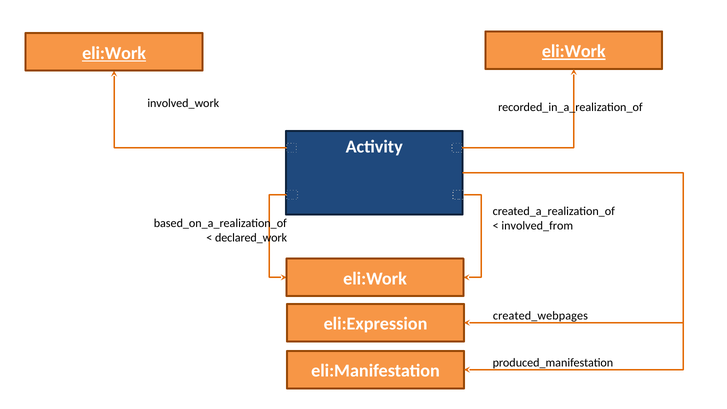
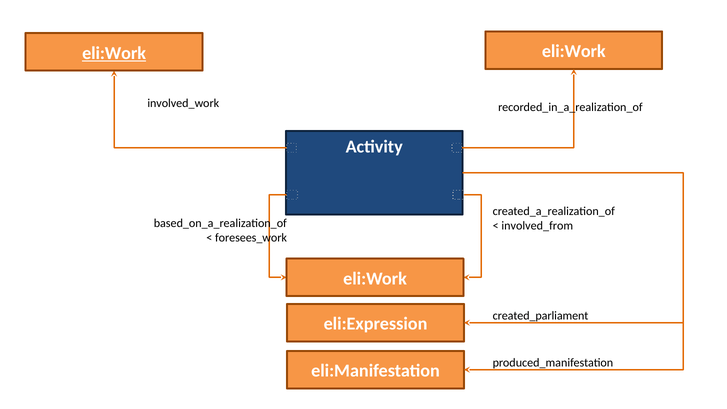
eli:Work underline: present -> none (574, 51)
declared_work: declared_work -> foresees_work (251, 238)
created_webpages: created_webpages -> created_parliament (541, 316)
